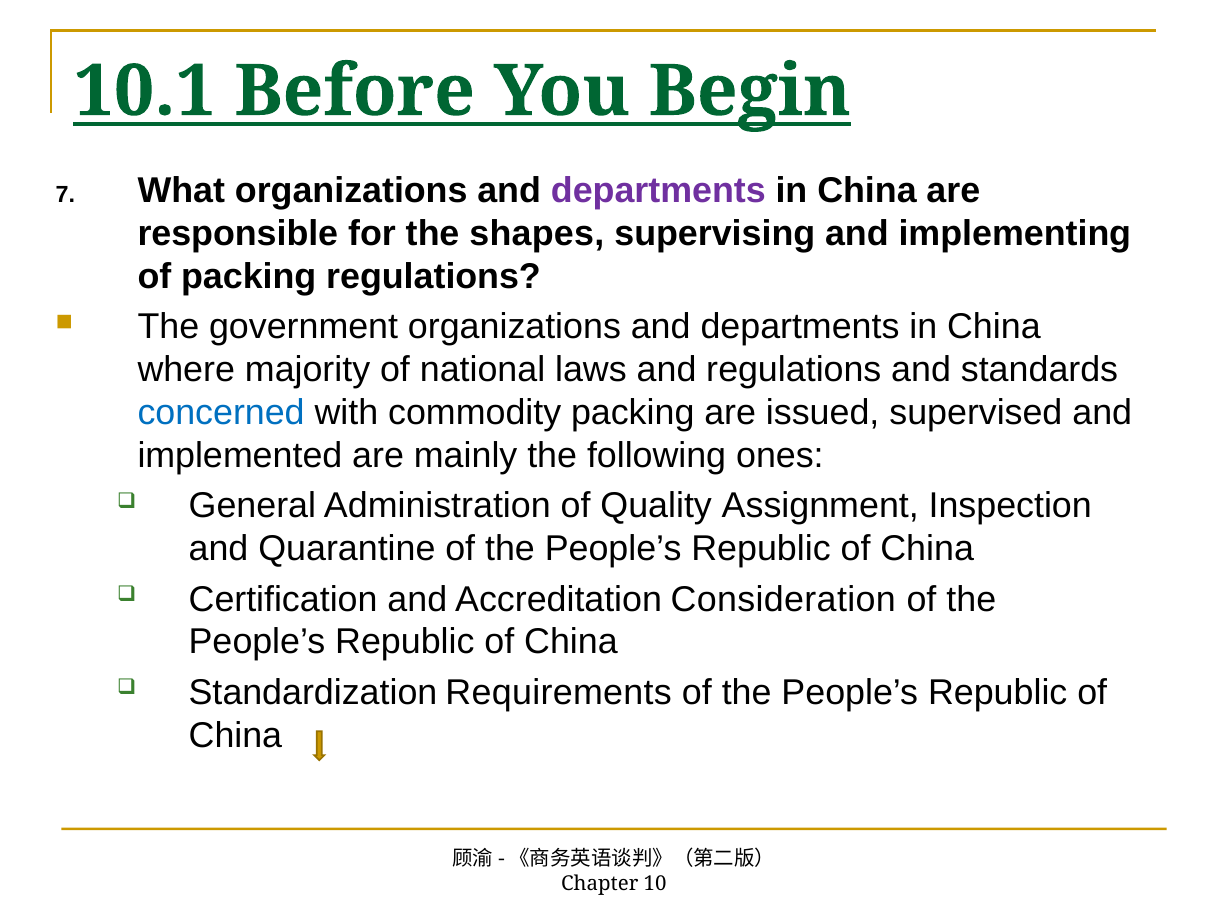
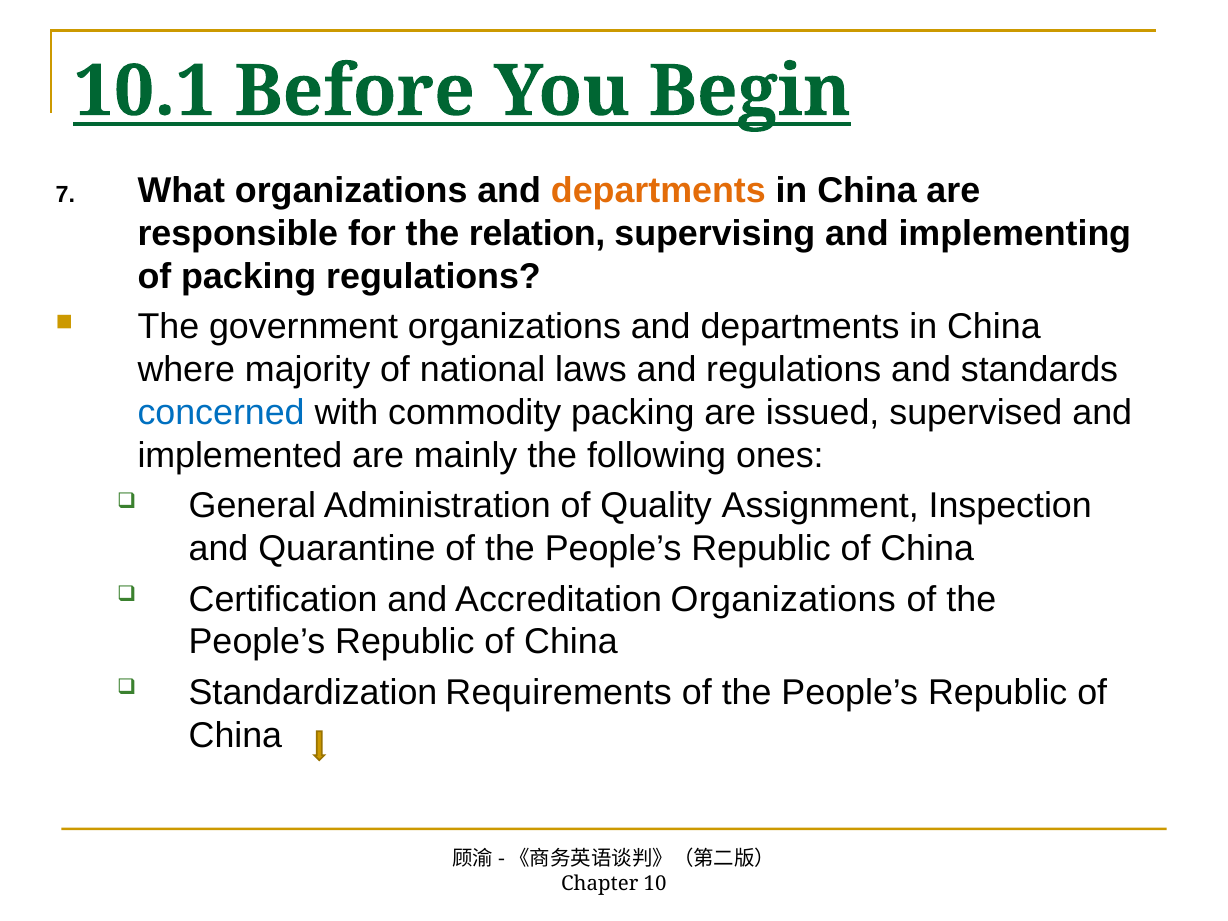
departments colour: purple -> orange (658, 191)
shapes: shapes -> relation (537, 234)
Accreditation Consideration: Consideration -> Organizations (783, 599)
